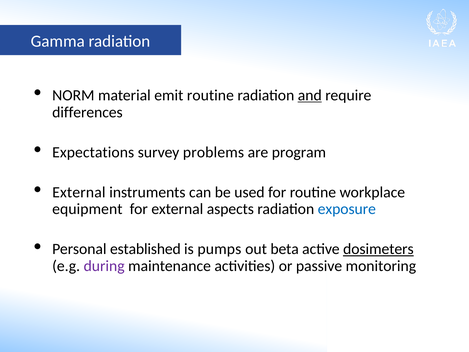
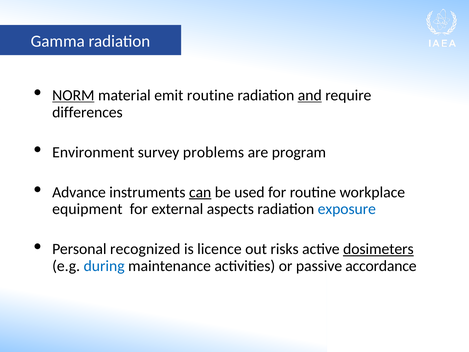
NORM underline: none -> present (73, 95)
Expectations: Expectations -> Environment (93, 152)
External: External -> Advance (79, 192)
can underline: none -> present (200, 192)
established: established -> recognized (145, 249)
pumps: pumps -> licence (219, 249)
beta: beta -> risks (285, 249)
during colour: purple -> blue (104, 266)
monitoring: monitoring -> accordance (381, 266)
